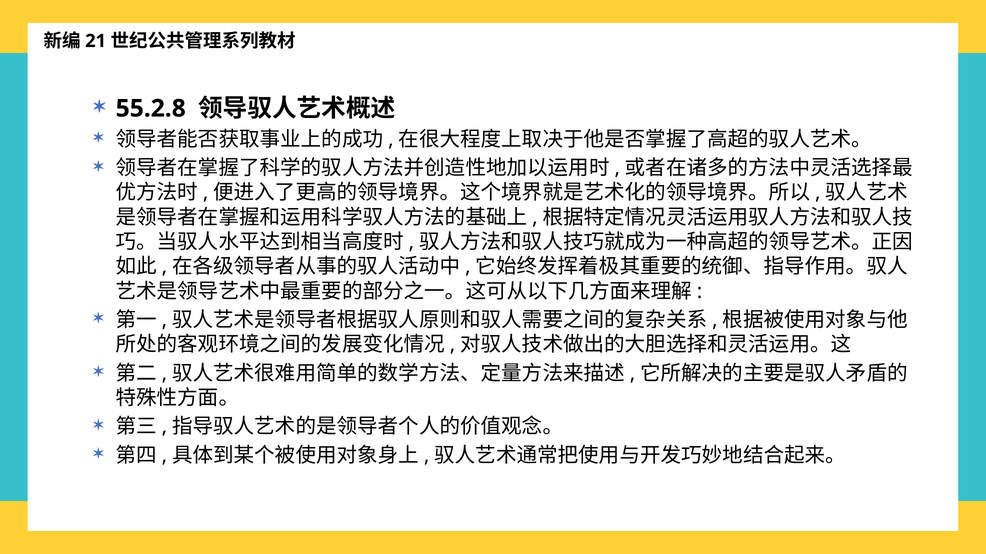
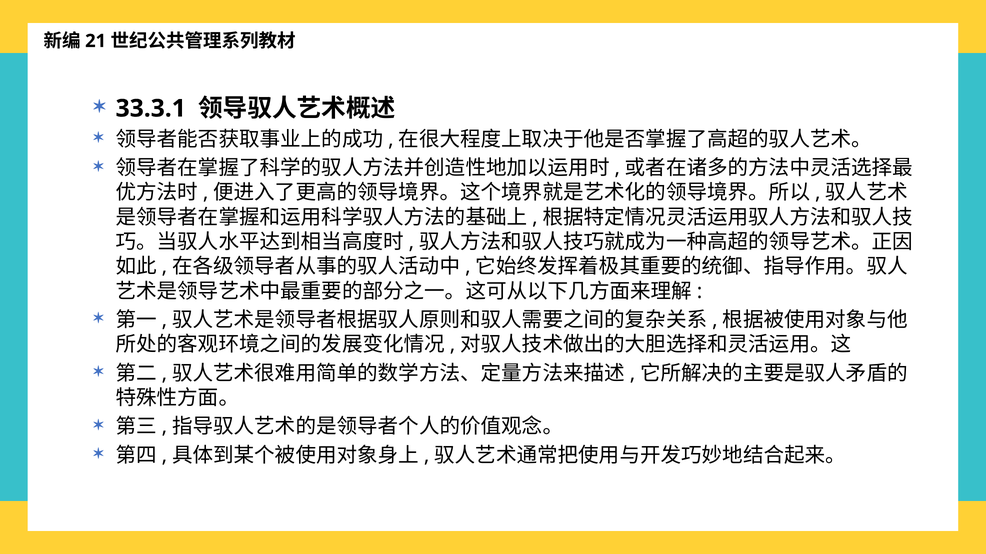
55.2.8: 55.2.8 -> 33.3.1 (151, 109)
